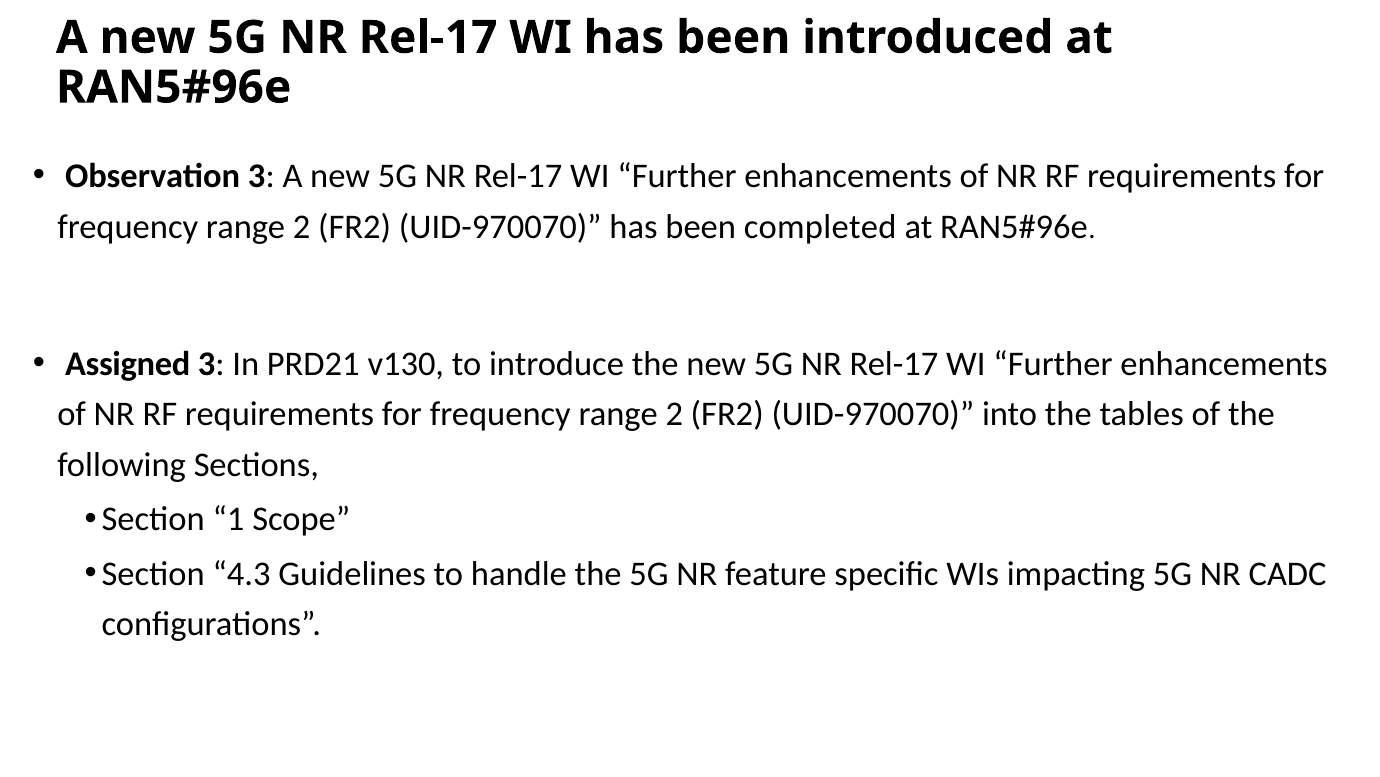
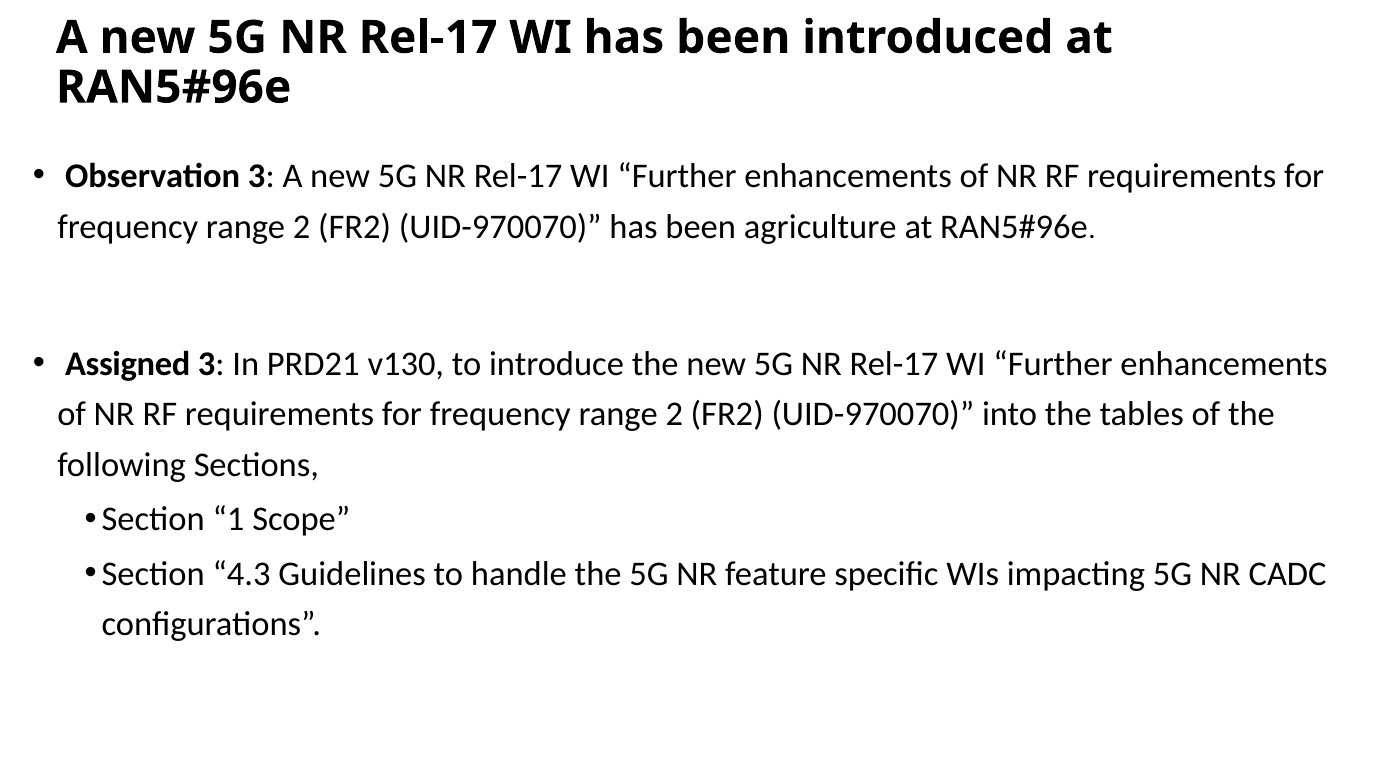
completed: completed -> agriculture (820, 227)
